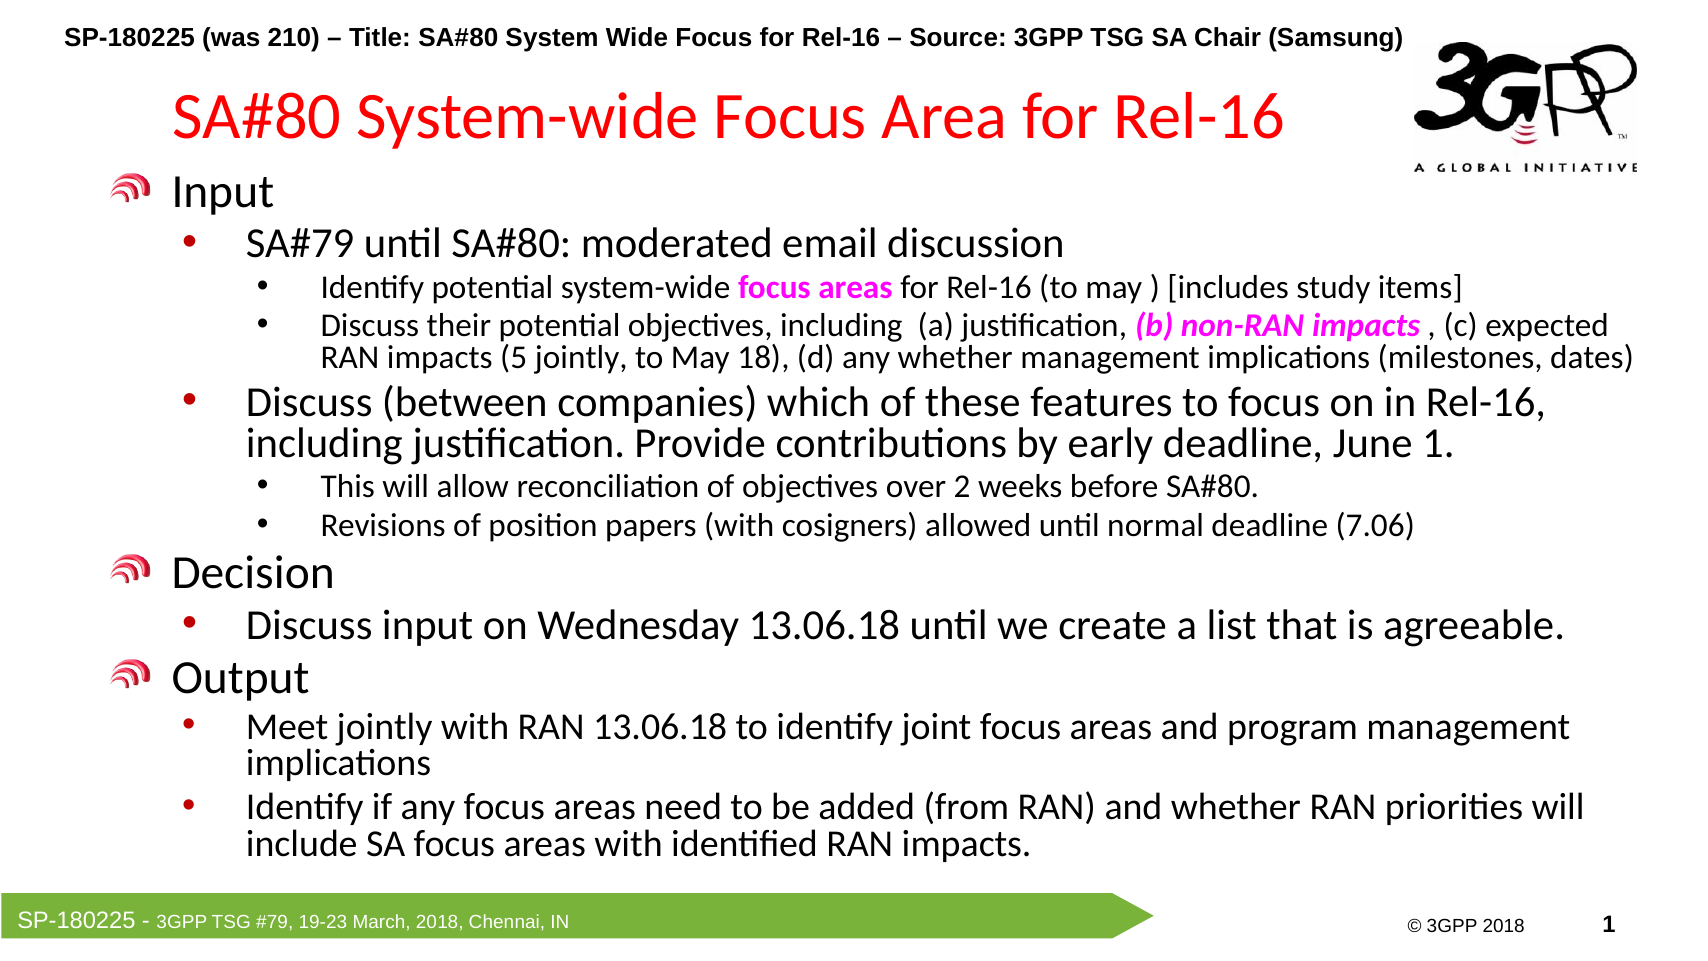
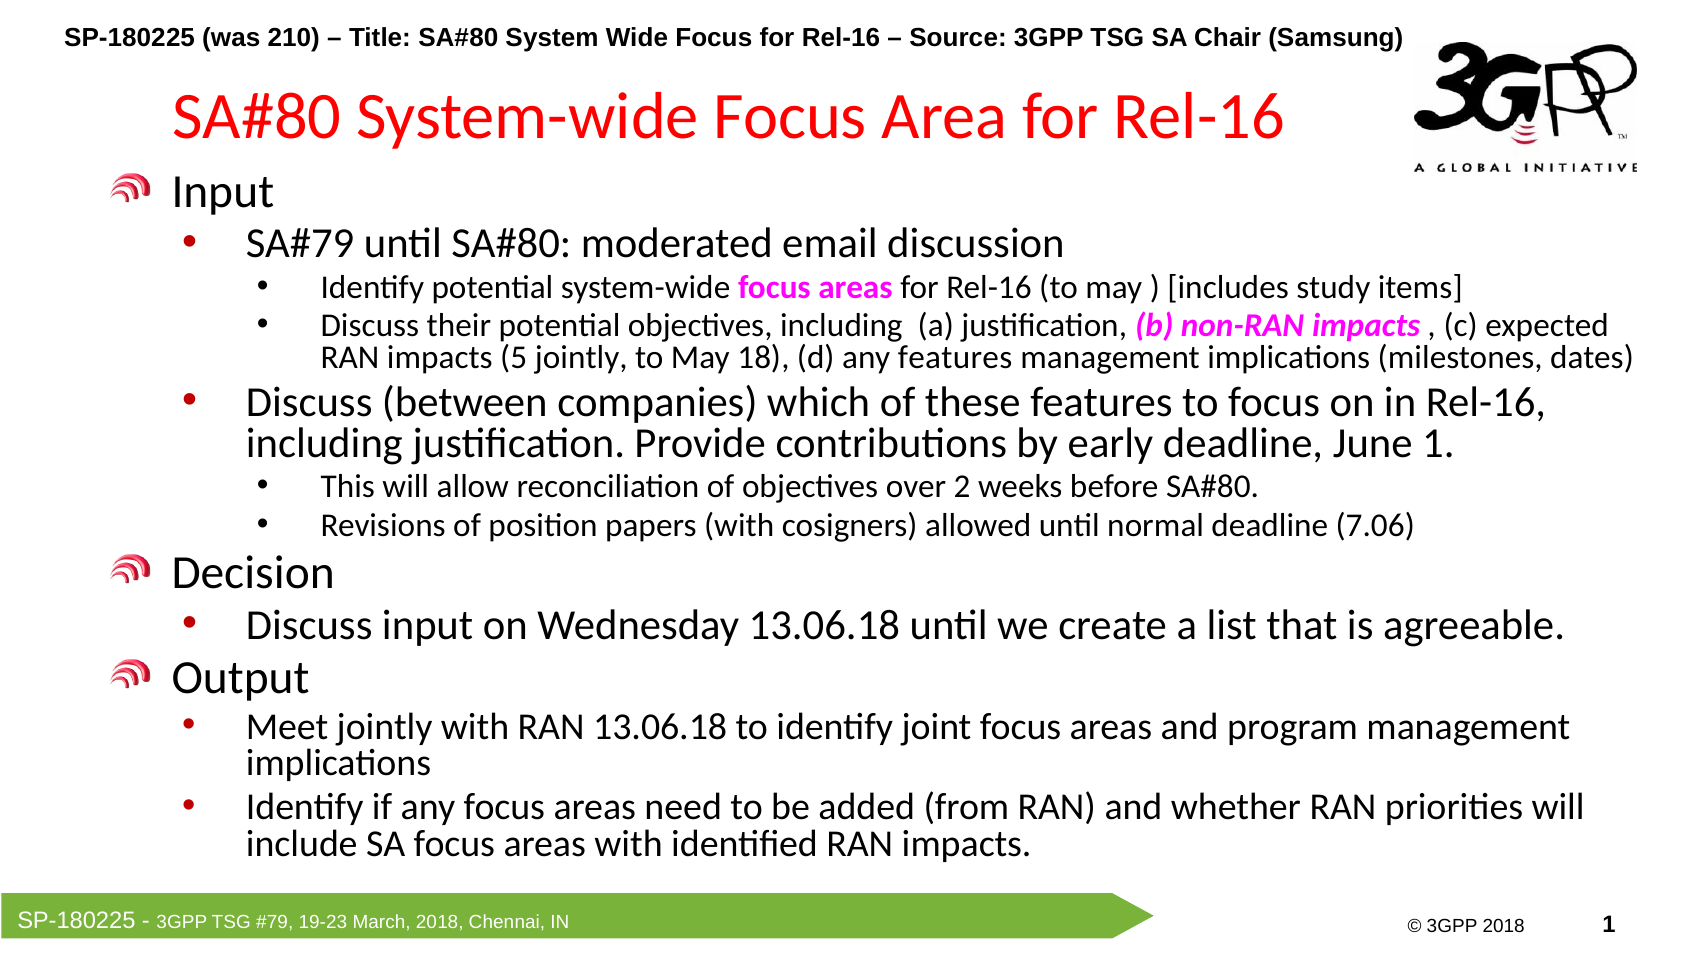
any whether: whether -> features (955, 358)
